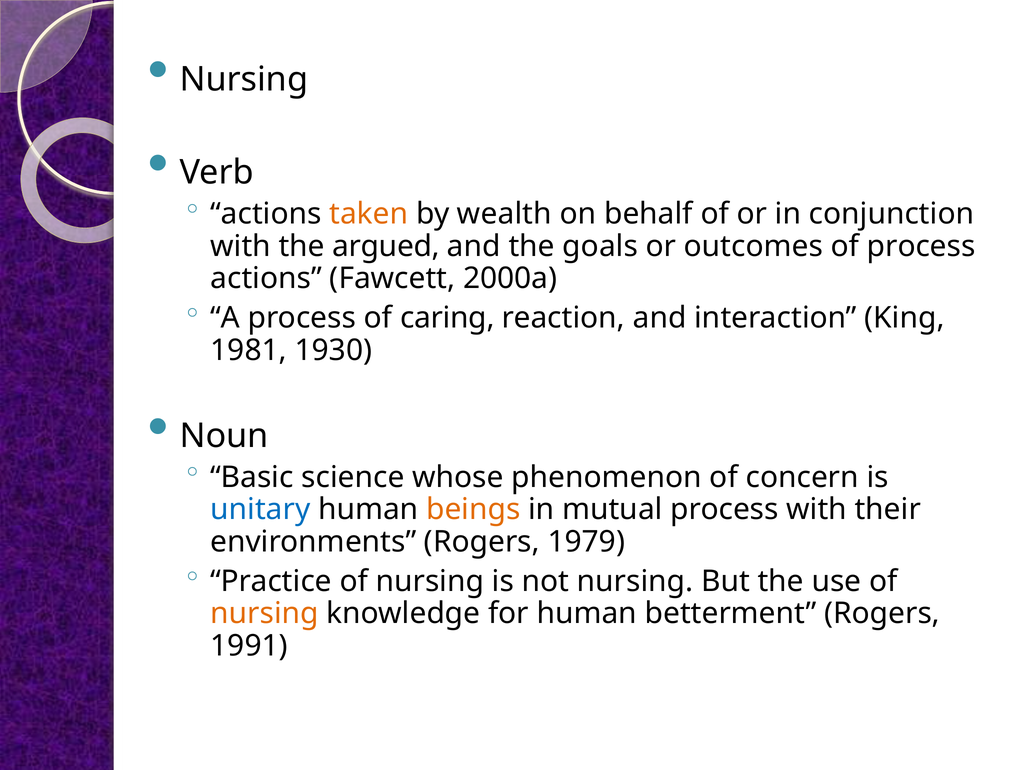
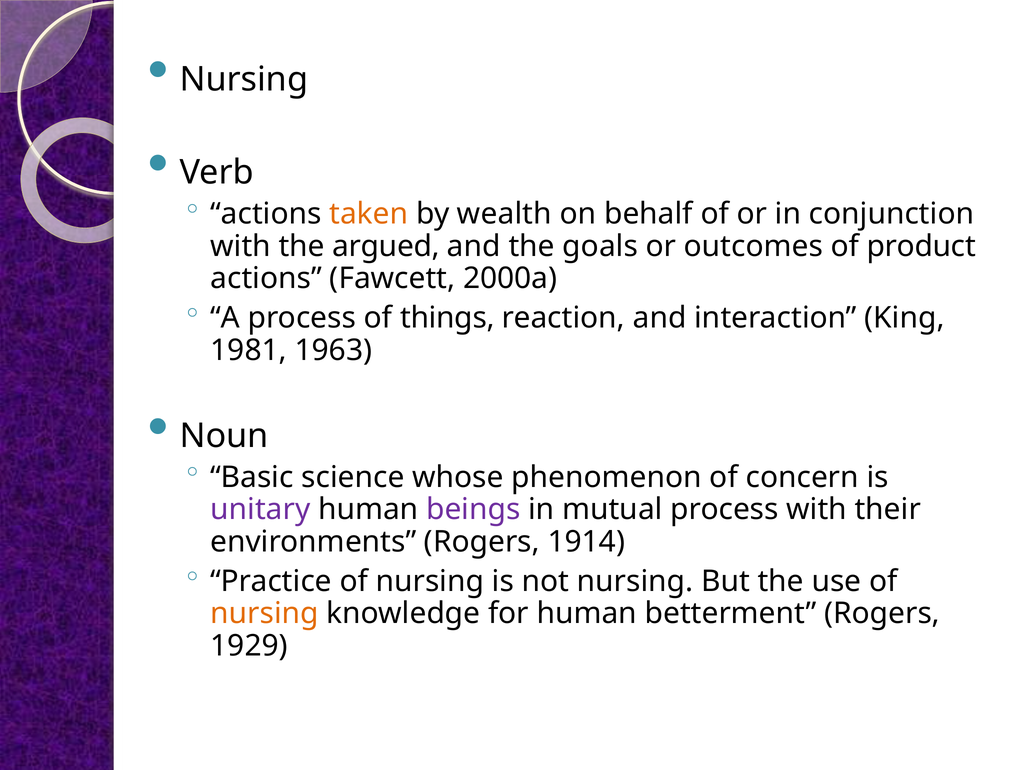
of process: process -> product (921, 246)
caring: caring -> things (447, 318)
1930: 1930 -> 1963 (333, 350)
unitary colour: blue -> purple (260, 510)
beings colour: orange -> purple (473, 510)
1979: 1979 -> 1914 (586, 542)
1991: 1991 -> 1929 (249, 646)
